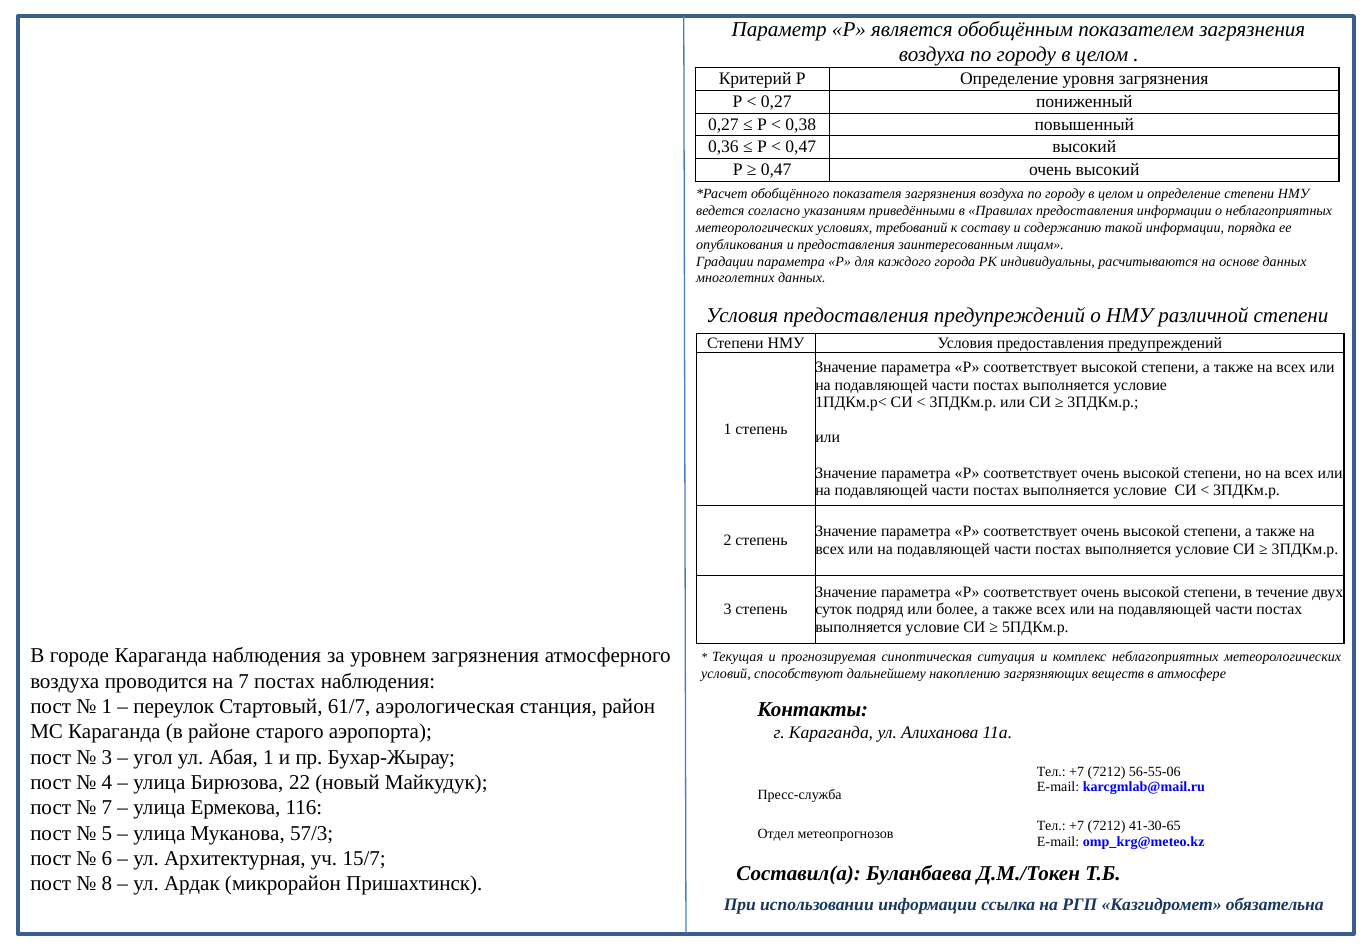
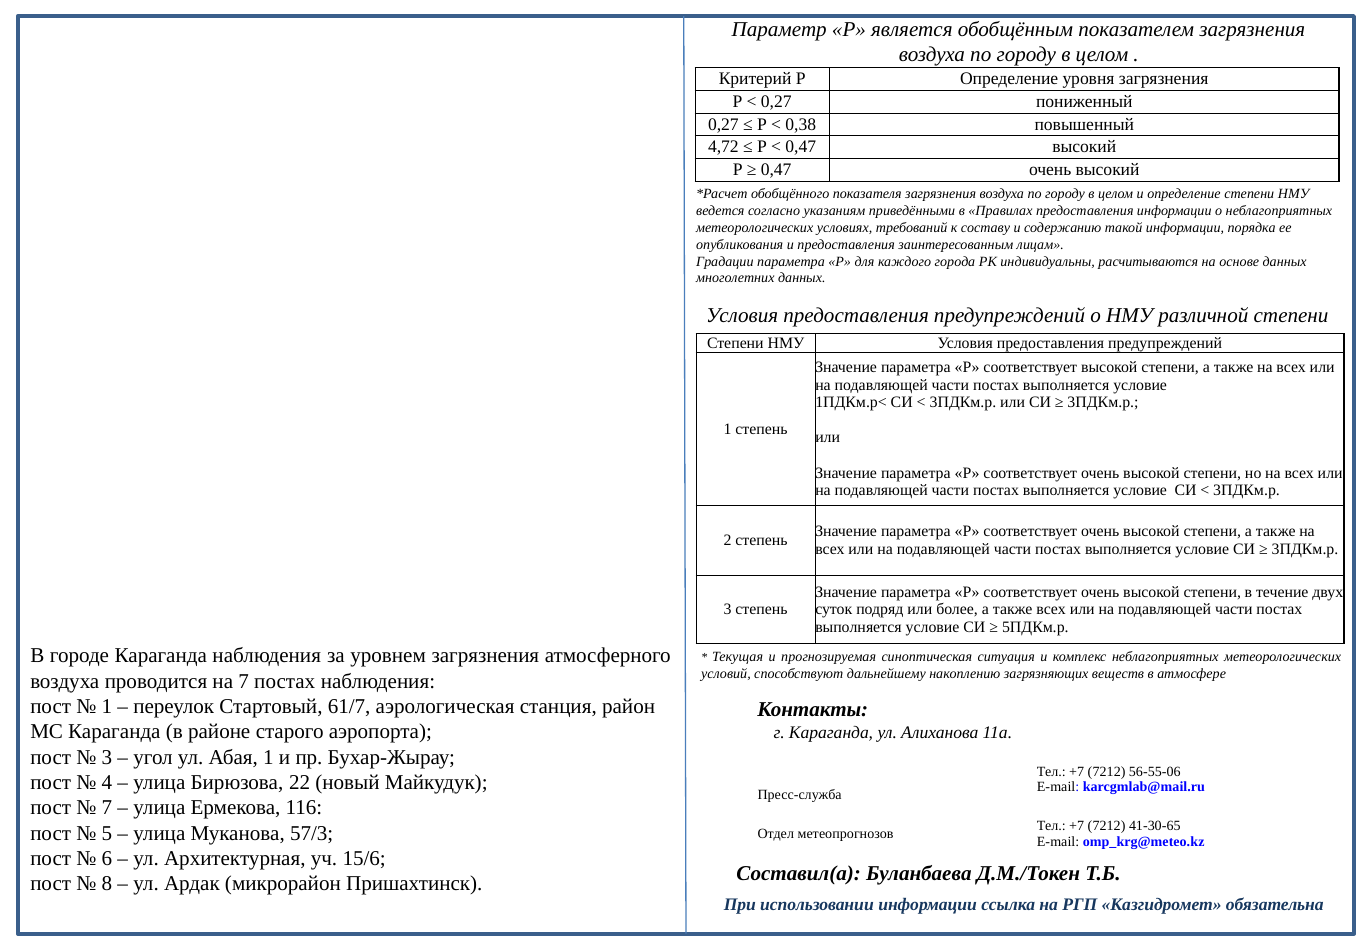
0,36: 0,36 -> 4,72 (723, 147)
15/7: 15/7 -> 15/6 (364, 858)
